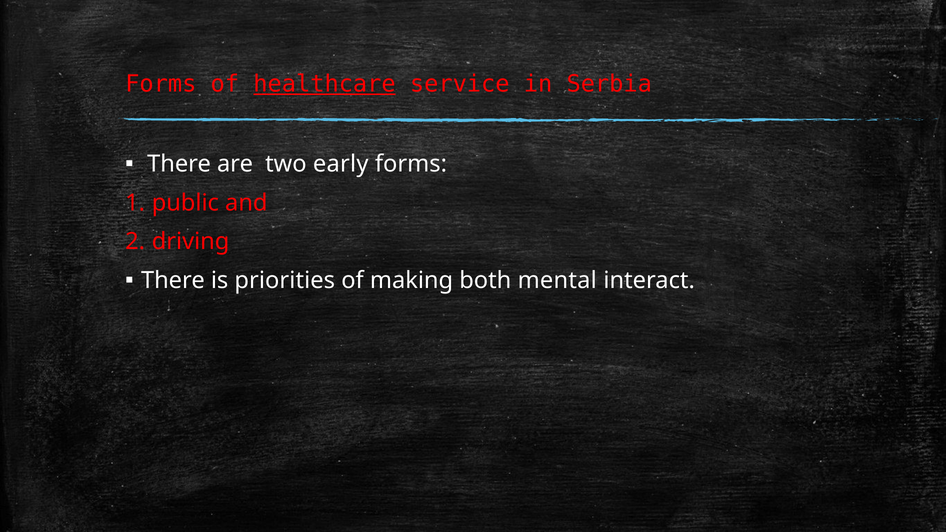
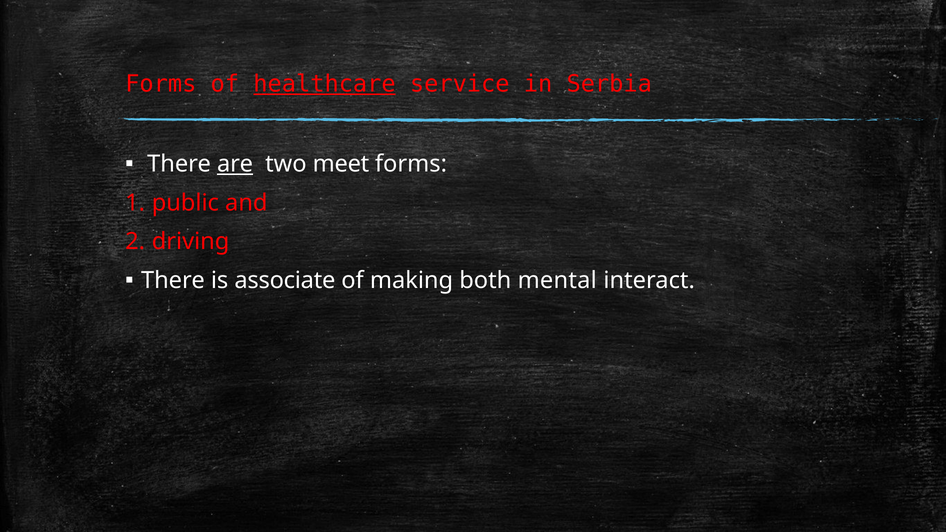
are underline: none -> present (235, 164)
early: early -> meet (341, 164)
priorities: priorities -> associate (285, 280)
